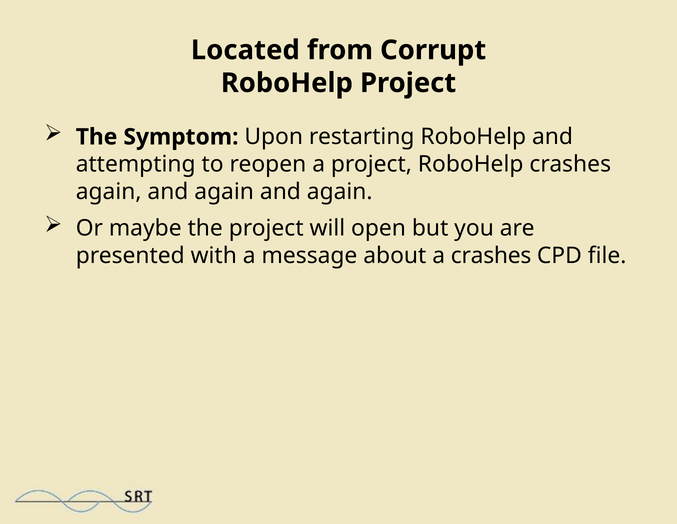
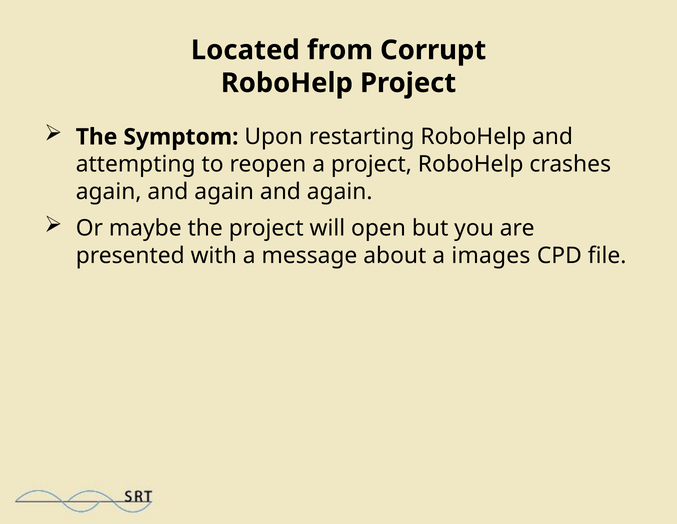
a crashes: crashes -> images (491, 255)
